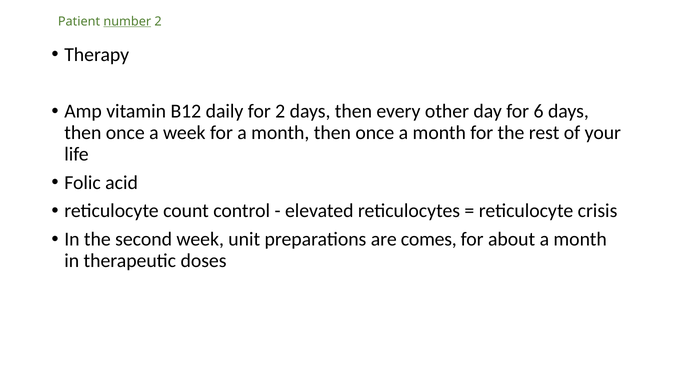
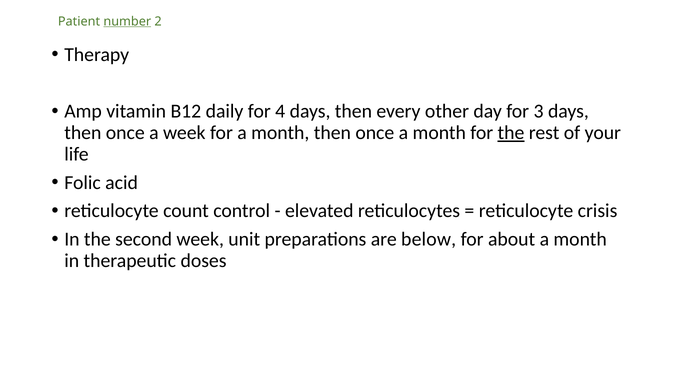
for 2: 2 -> 4 (280, 111)
6: 6 -> 3 (539, 111)
the underline: none -> present (511, 133)
comes: comes -> below (429, 239)
